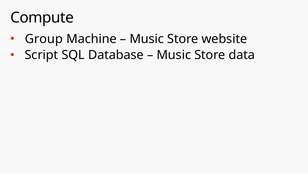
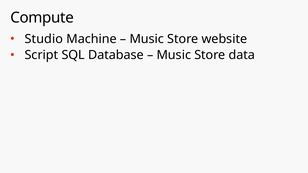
Group: Group -> Studio (44, 39)
